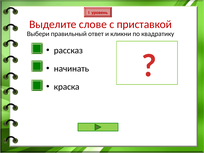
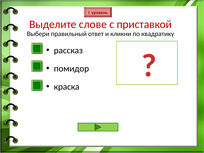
начинать: начинать -> помидор (71, 69)
